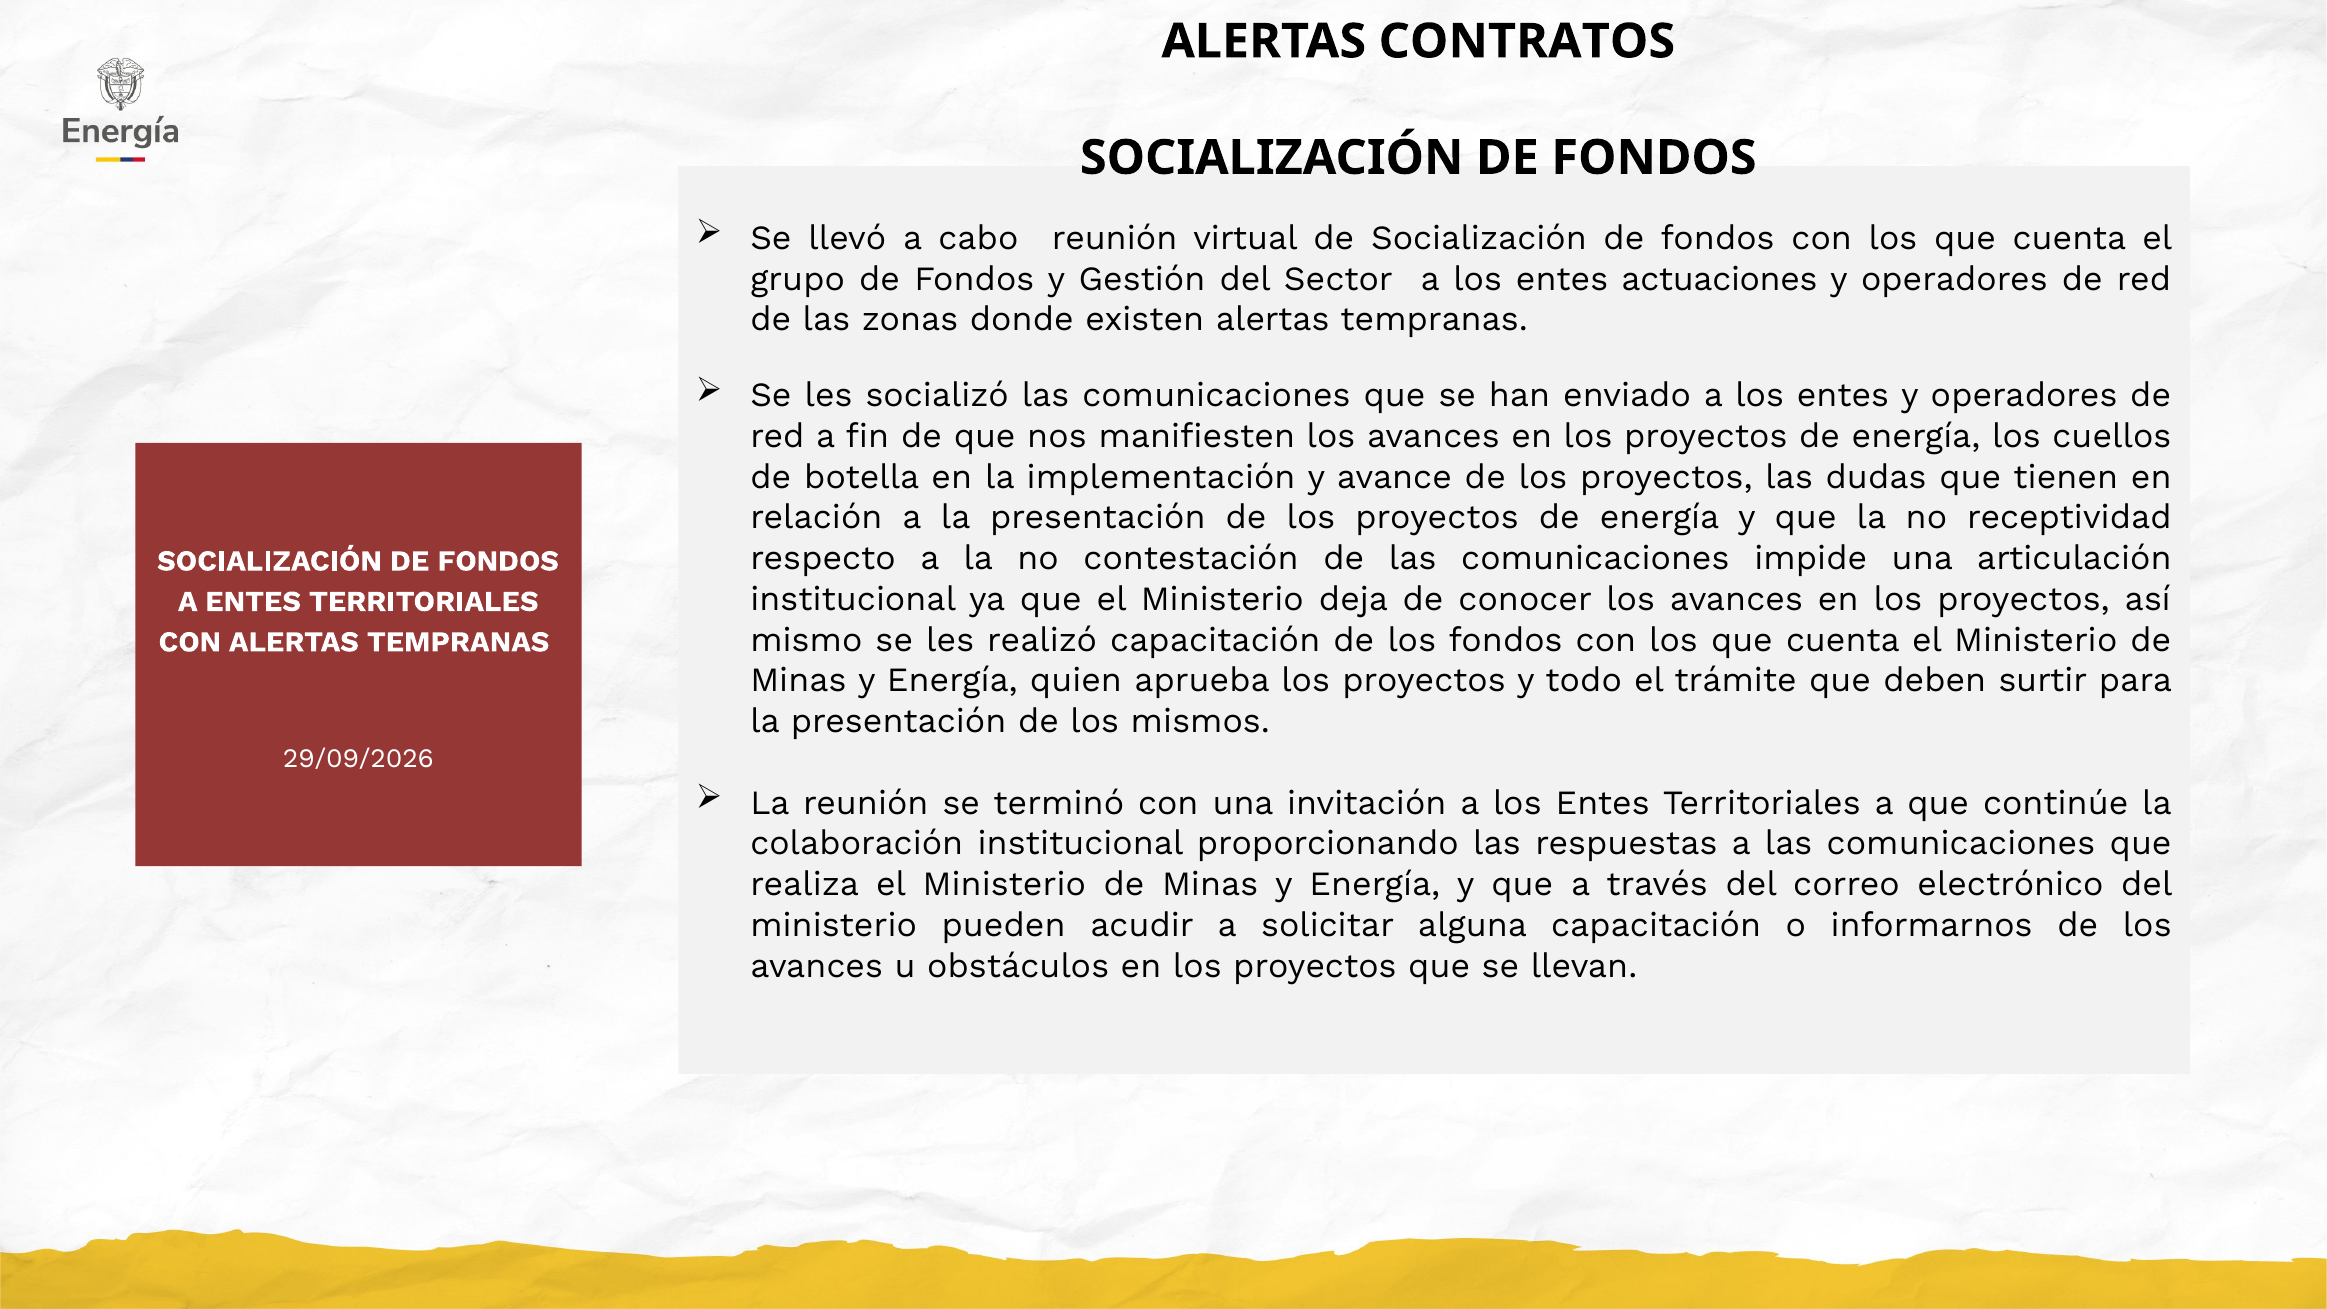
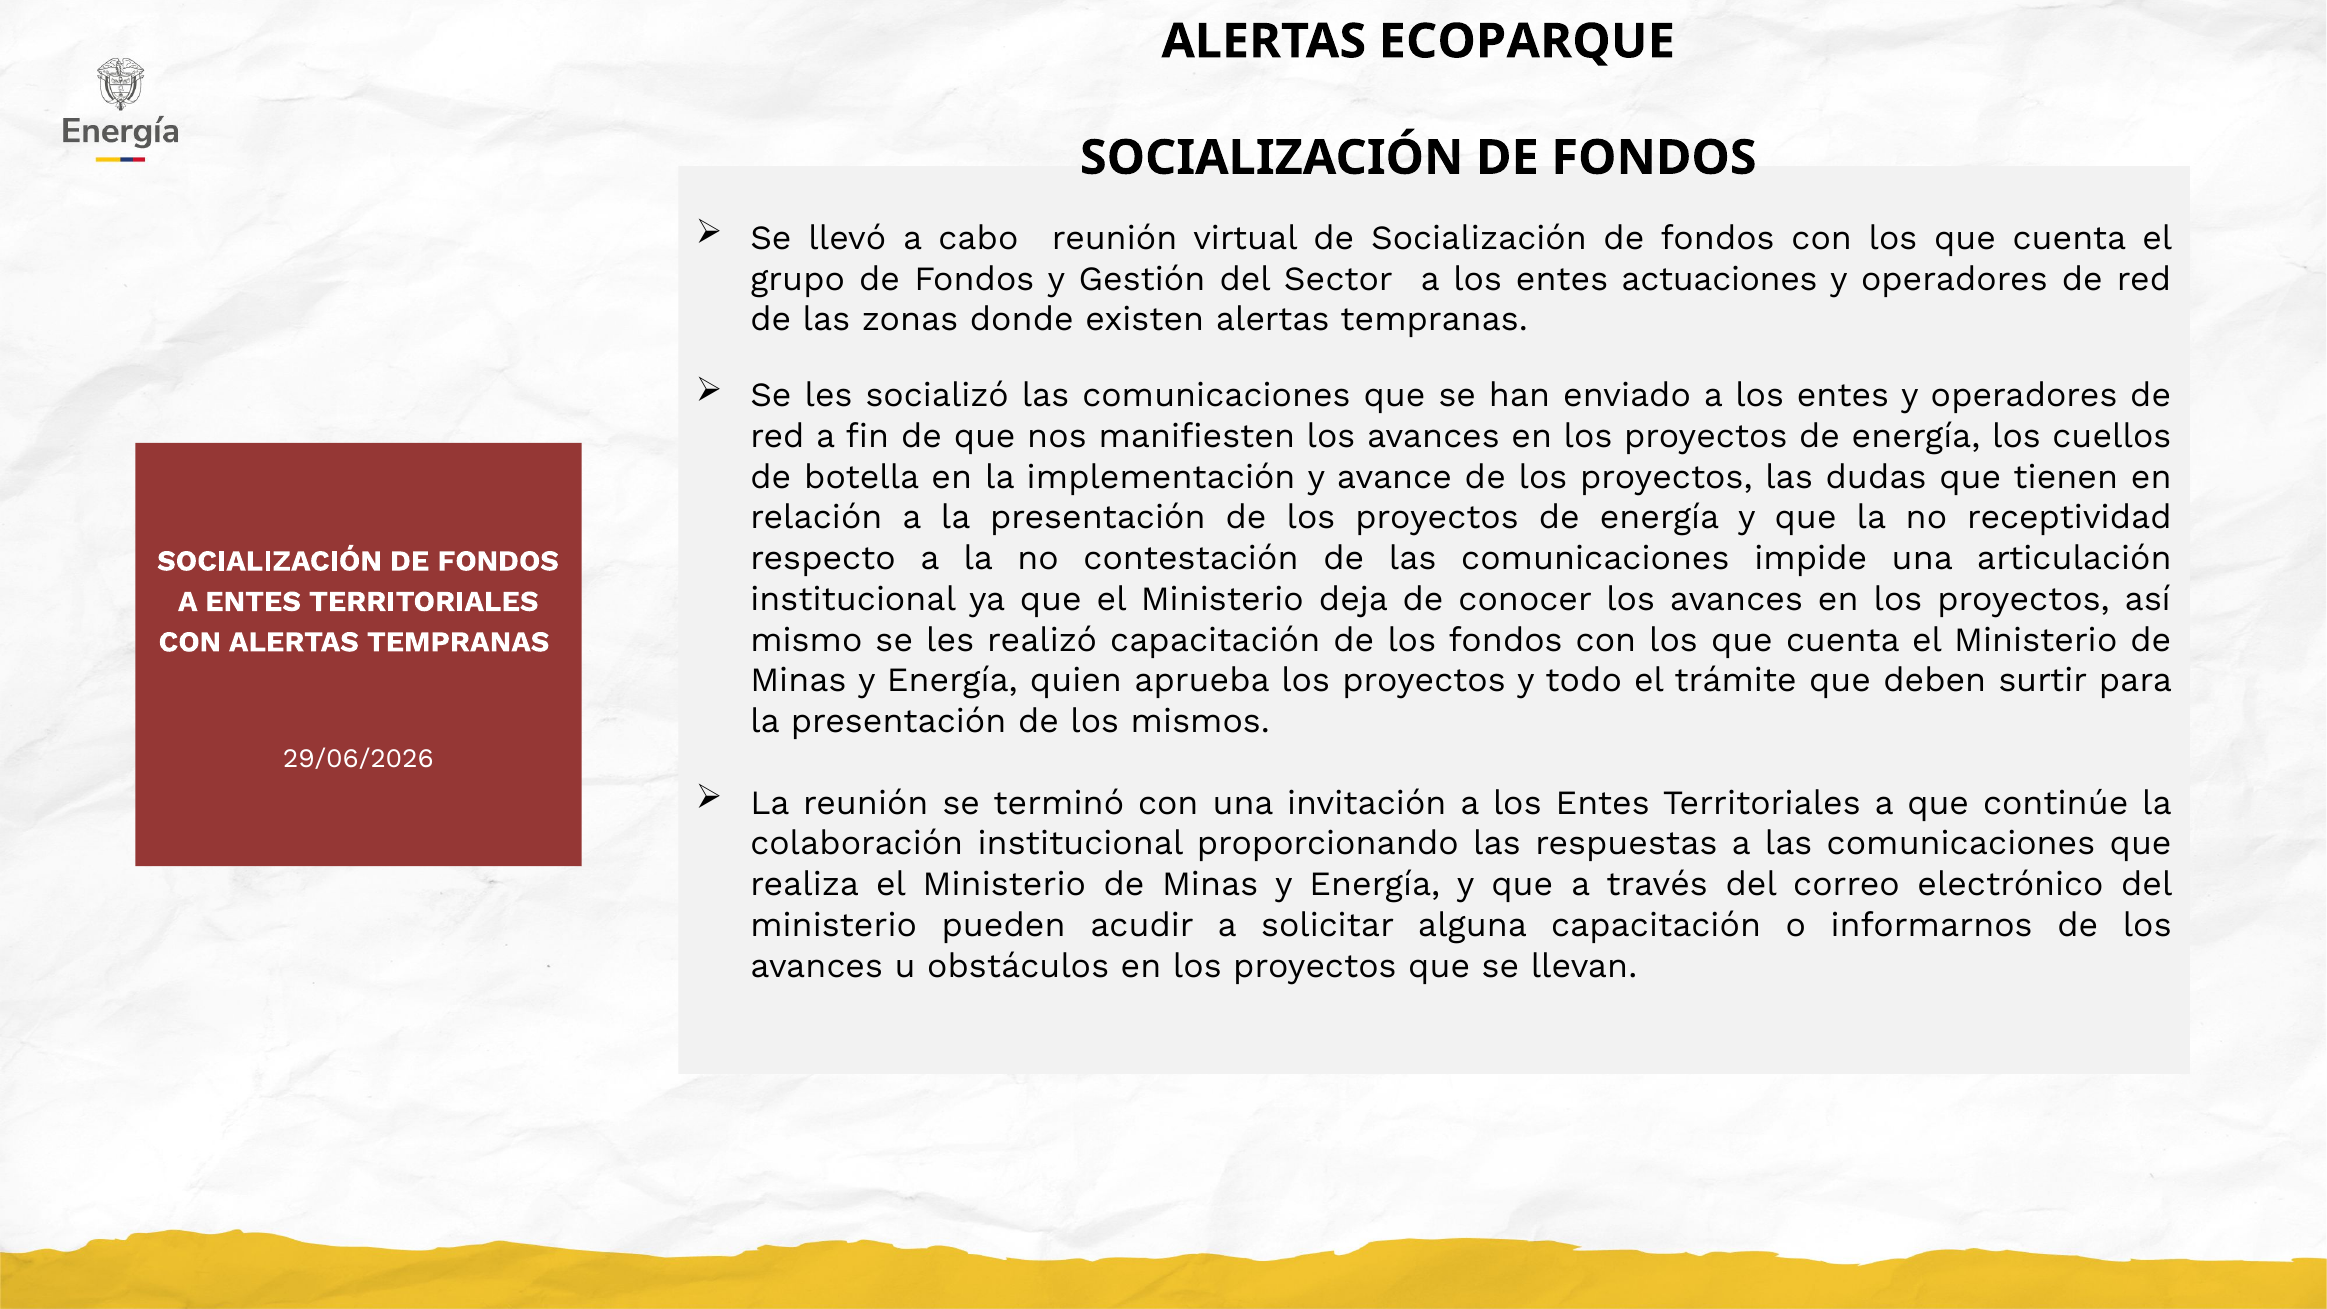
CONTRATOS: CONTRATOS -> ECOPARQUE (1527, 41)
29/09/2026: 29/09/2026 -> 29/06/2026 (358, 759)
